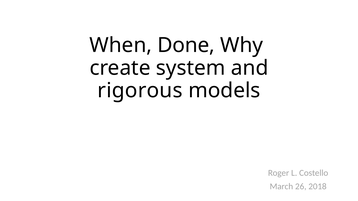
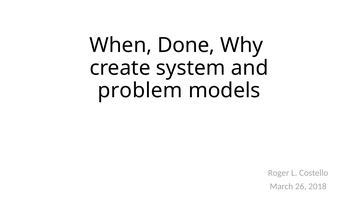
rigorous: rigorous -> problem (140, 91)
